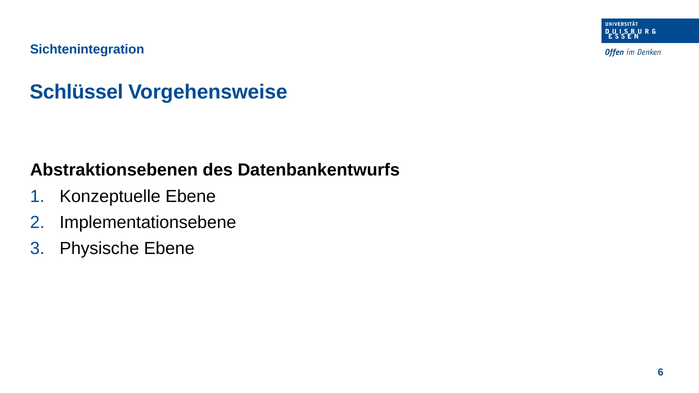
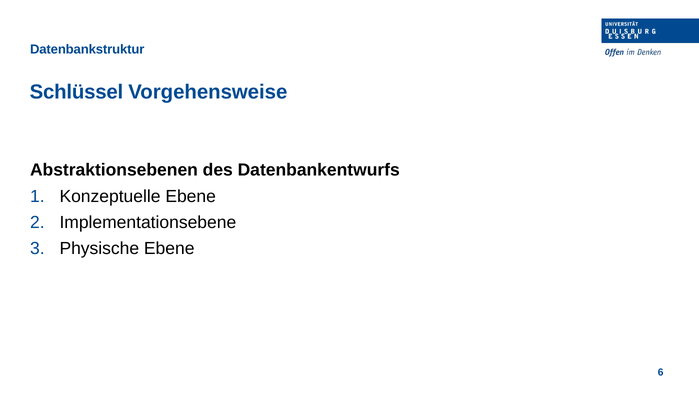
Sichtenintegration: Sichtenintegration -> Datenbankstruktur (87, 50)
